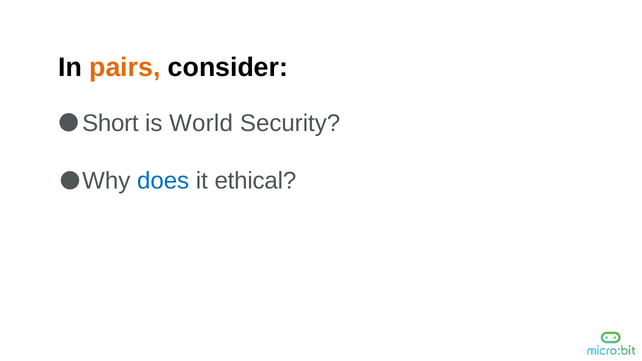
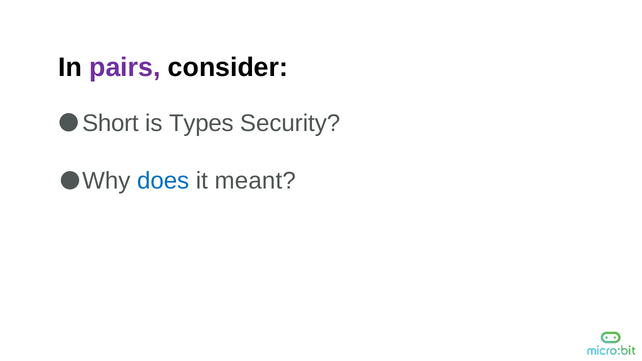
pairs colour: orange -> purple (125, 67)
World: World -> Types (201, 123)
ethical: ethical -> meant (255, 181)
